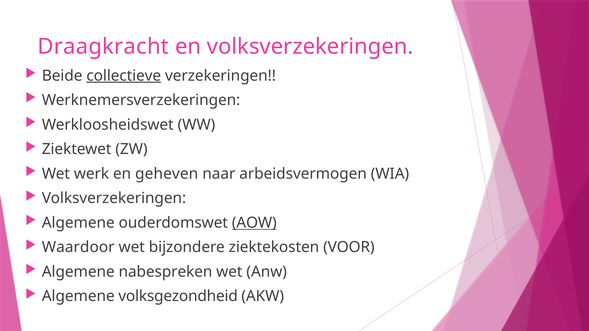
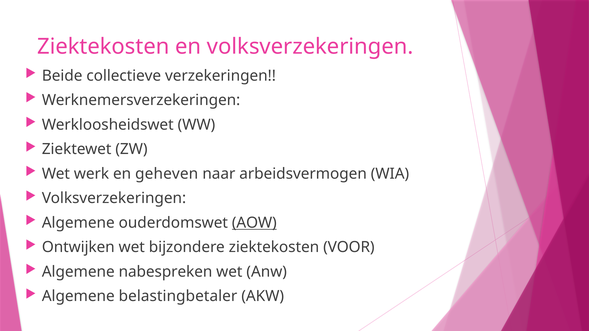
Draagkracht: Draagkracht -> Ziektekosten (103, 46)
collectieve underline: present -> none (124, 76)
Waardoor: Waardoor -> Ontwijken (78, 247)
volksgezondheid: volksgezondheid -> belastingbetaler (178, 297)
